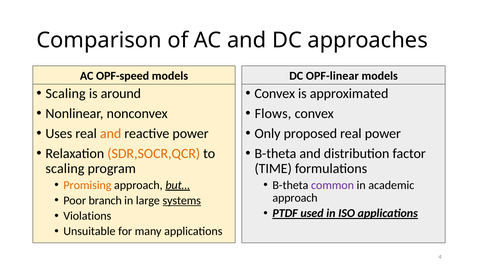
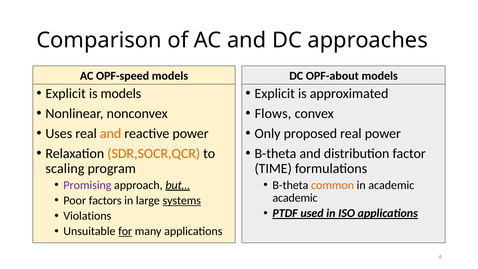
OPF-linear: OPF-linear -> OPF-about (332, 76)
Scaling: Scaling -> Explicit (66, 93)
is around: around -> models (121, 93)
Convex: Convex -> Explicit (275, 93)
Promising colour: orange -> purple (87, 185)
common colour: purple -> orange (333, 185)
approach: approach -> academic (295, 198)
branch: branch -> factors (105, 200)
for underline: none -> present (125, 231)
